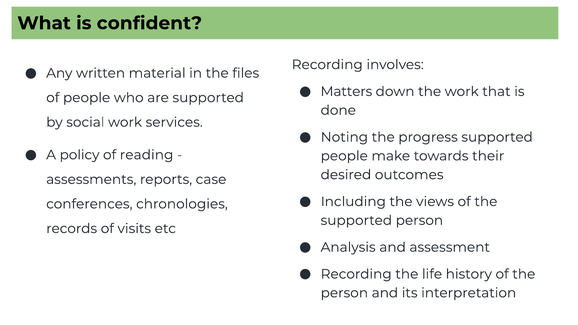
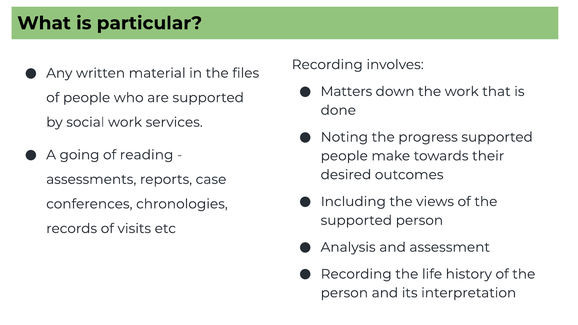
confident: confident -> particular (149, 23)
policy: policy -> going (80, 155)
